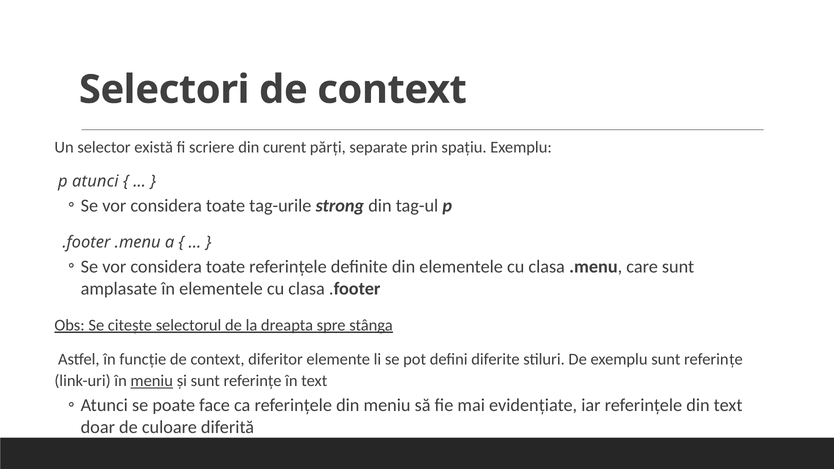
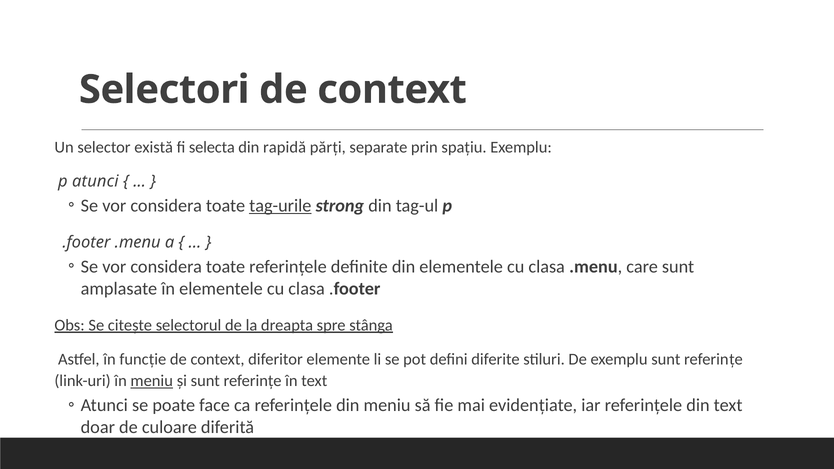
scriere: scriere -> selecta (212, 147)
curent: curent -> rapidă (285, 147)
tag-urile underline: none -> present (280, 206)
